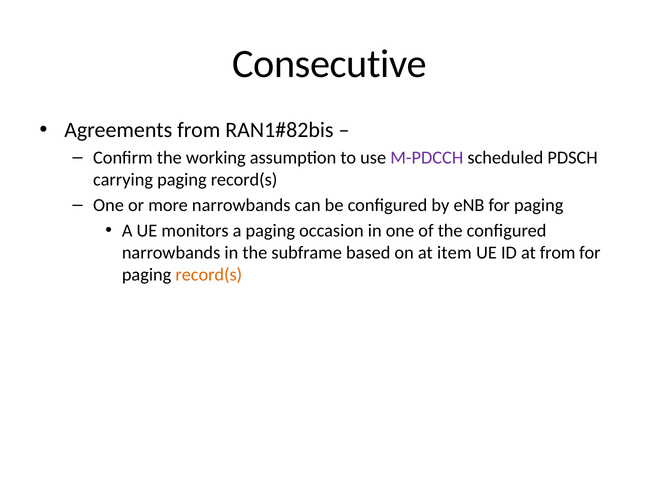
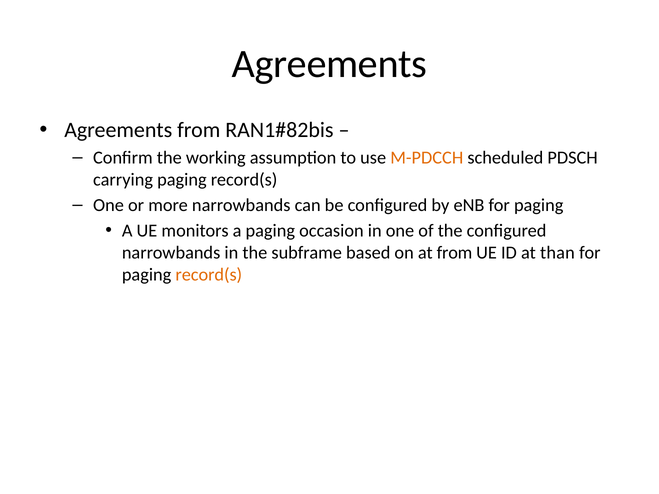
Consecutive: Consecutive -> Agreements (330, 64)
M-PDCCH colour: purple -> orange (427, 158)
at item: item -> from (455, 253)
at from: from -> than (557, 253)
